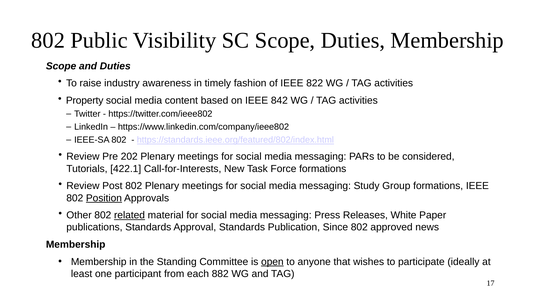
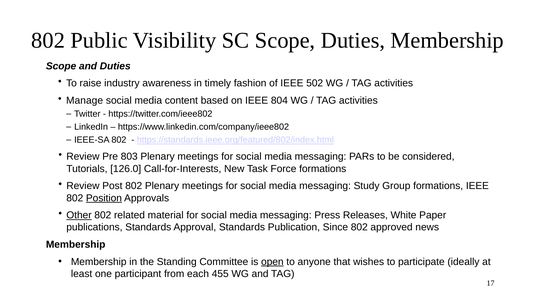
822: 822 -> 502 (315, 83)
Property: Property -> Manage (85, 100)
842: 842 -> 804 (279, 100)
202: 202 -> 803 (129, 157)
422.1: 422.1 -> 126.0 (126, 169)
Other underline: none -> present (79, 215)
related underline: present -> none (129, 215)
882: 882 -> 455 (220, 274)
